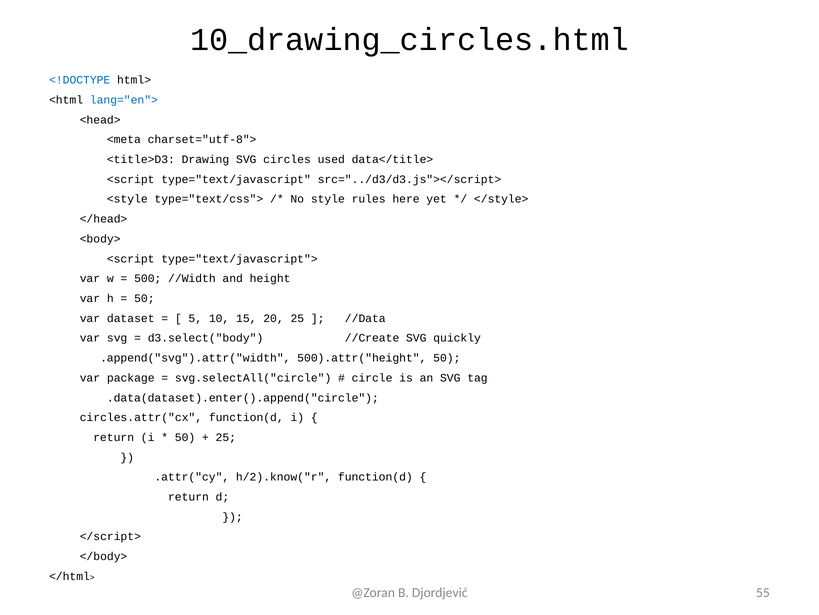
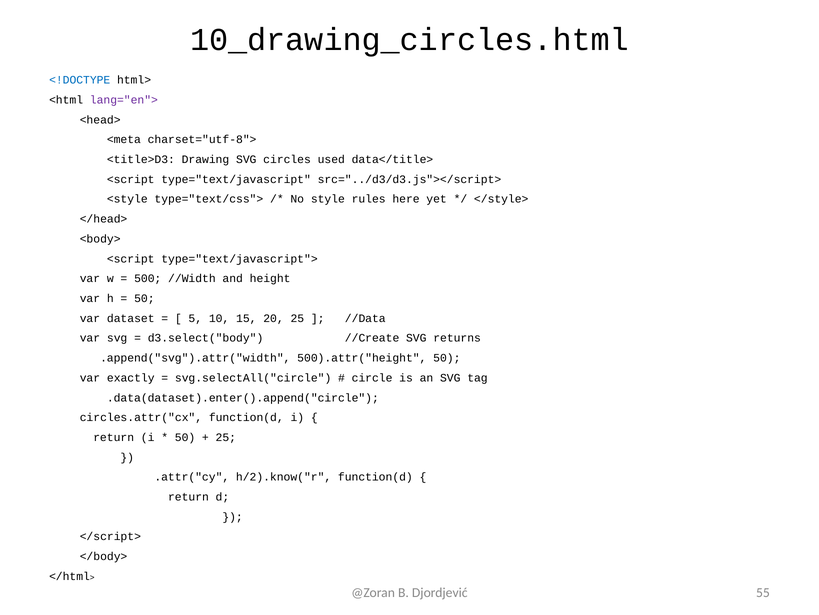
lang="en"> colour: blue -> purple (124, 100)
quickly: quickly -> returns (457, 338)
package: package -> exactly (131, 377)
